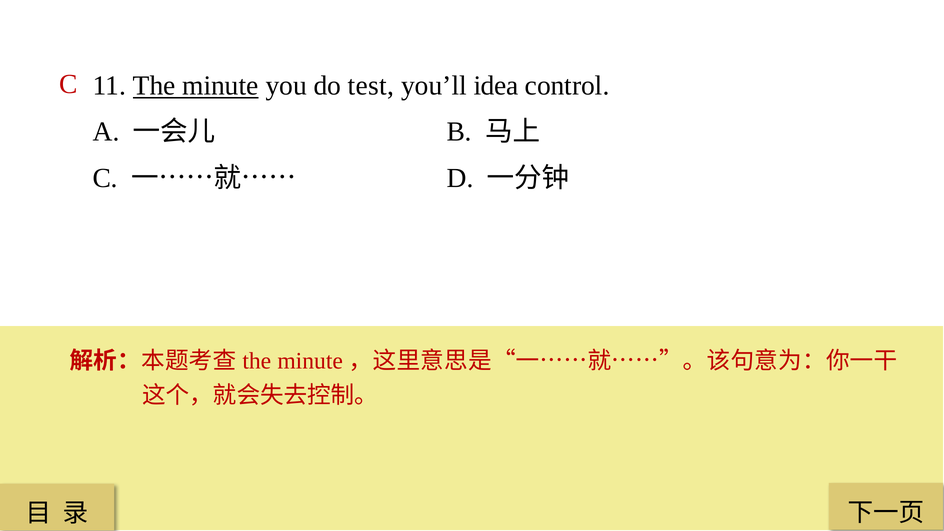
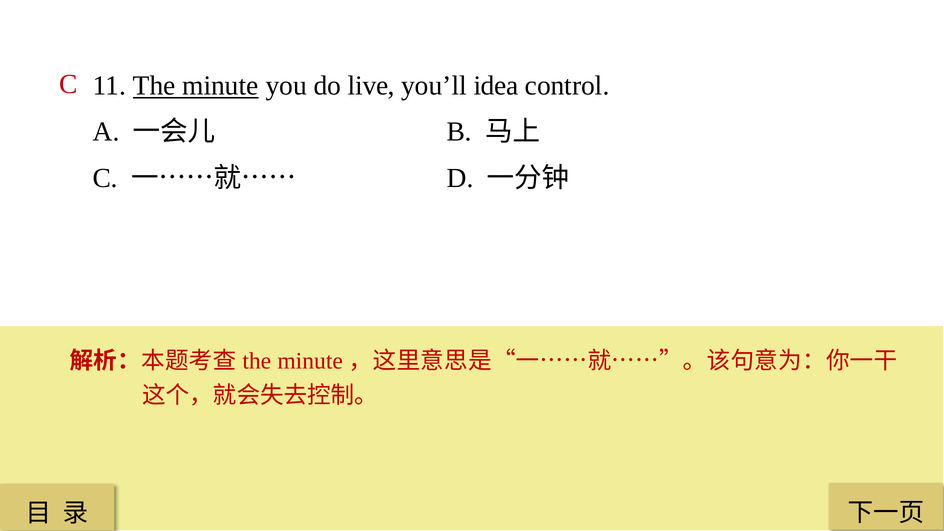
test: test -> live (371, 86)
